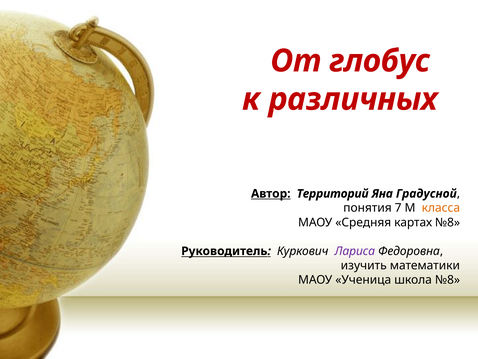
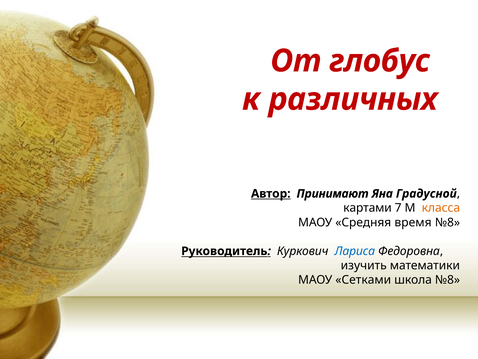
Территорий: Территорий -> Принимают (333, 193)
понятия: понятия -> картами (368, 208)
картах: картах -> время (413, 222)
Лариса colour: purple -> blue (355, 251)
Ученица: Ученица -> Сетками (363, 279)
